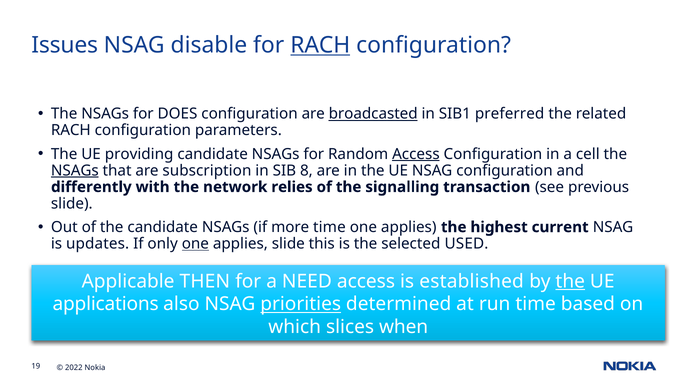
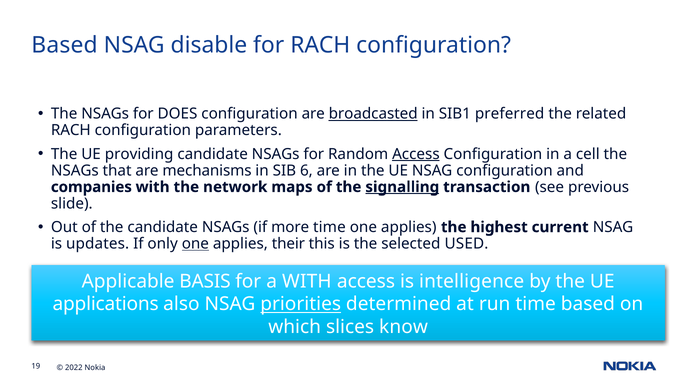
Issues: Issues -> Based (65, 45)
RACH underline: present -> none (320, 45)
NSAGs underline: present -> none (75, 170)
subscription: subscription -> mechanisms (207, 170)
8: 8 -> 6 (306, 170)
differently: differently -> companies (91, 187)
relies: relies -> maps (292, 187)
signalling underline: none -> present (402, 187)
applies slide: slide -> their (288, 243)
THEN: THEN -> BASIS (205, 281)
a NEED: NEED -> WITH (307, 281)
established: established -> intelligence (472, 281)
the underline: present -> none (570, 281)
when: when -> know (404, 327)
